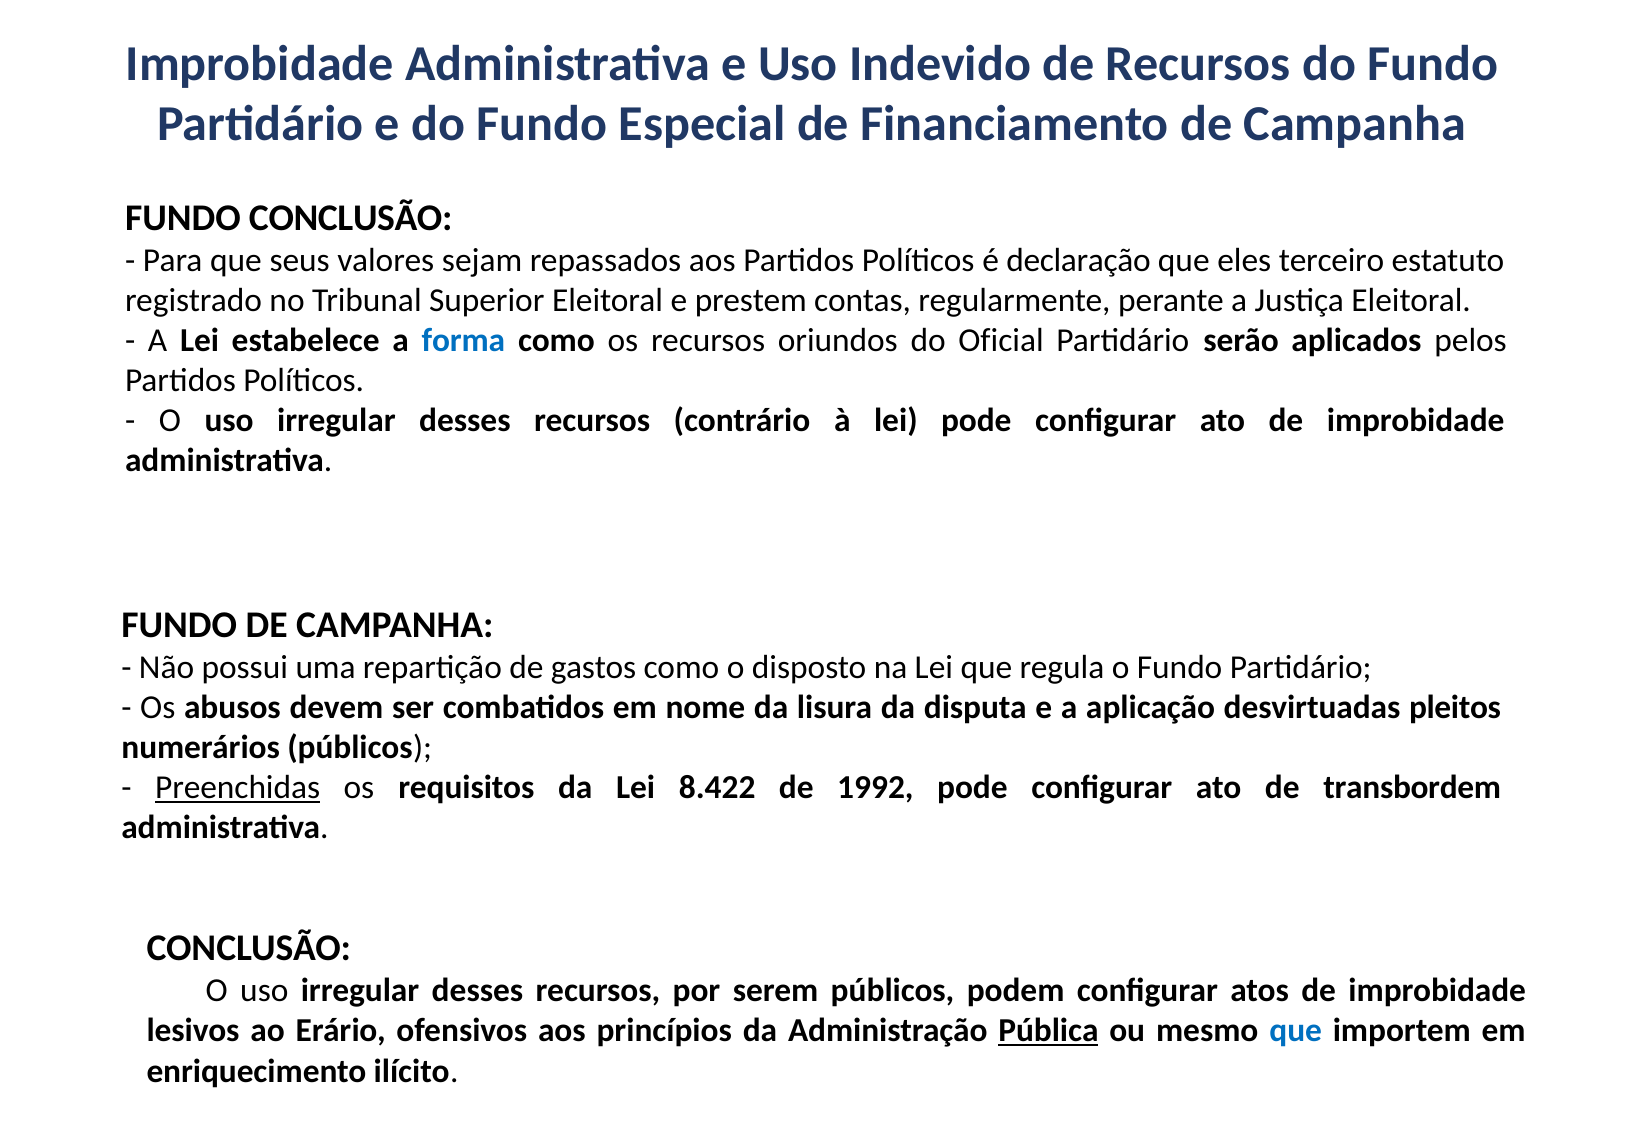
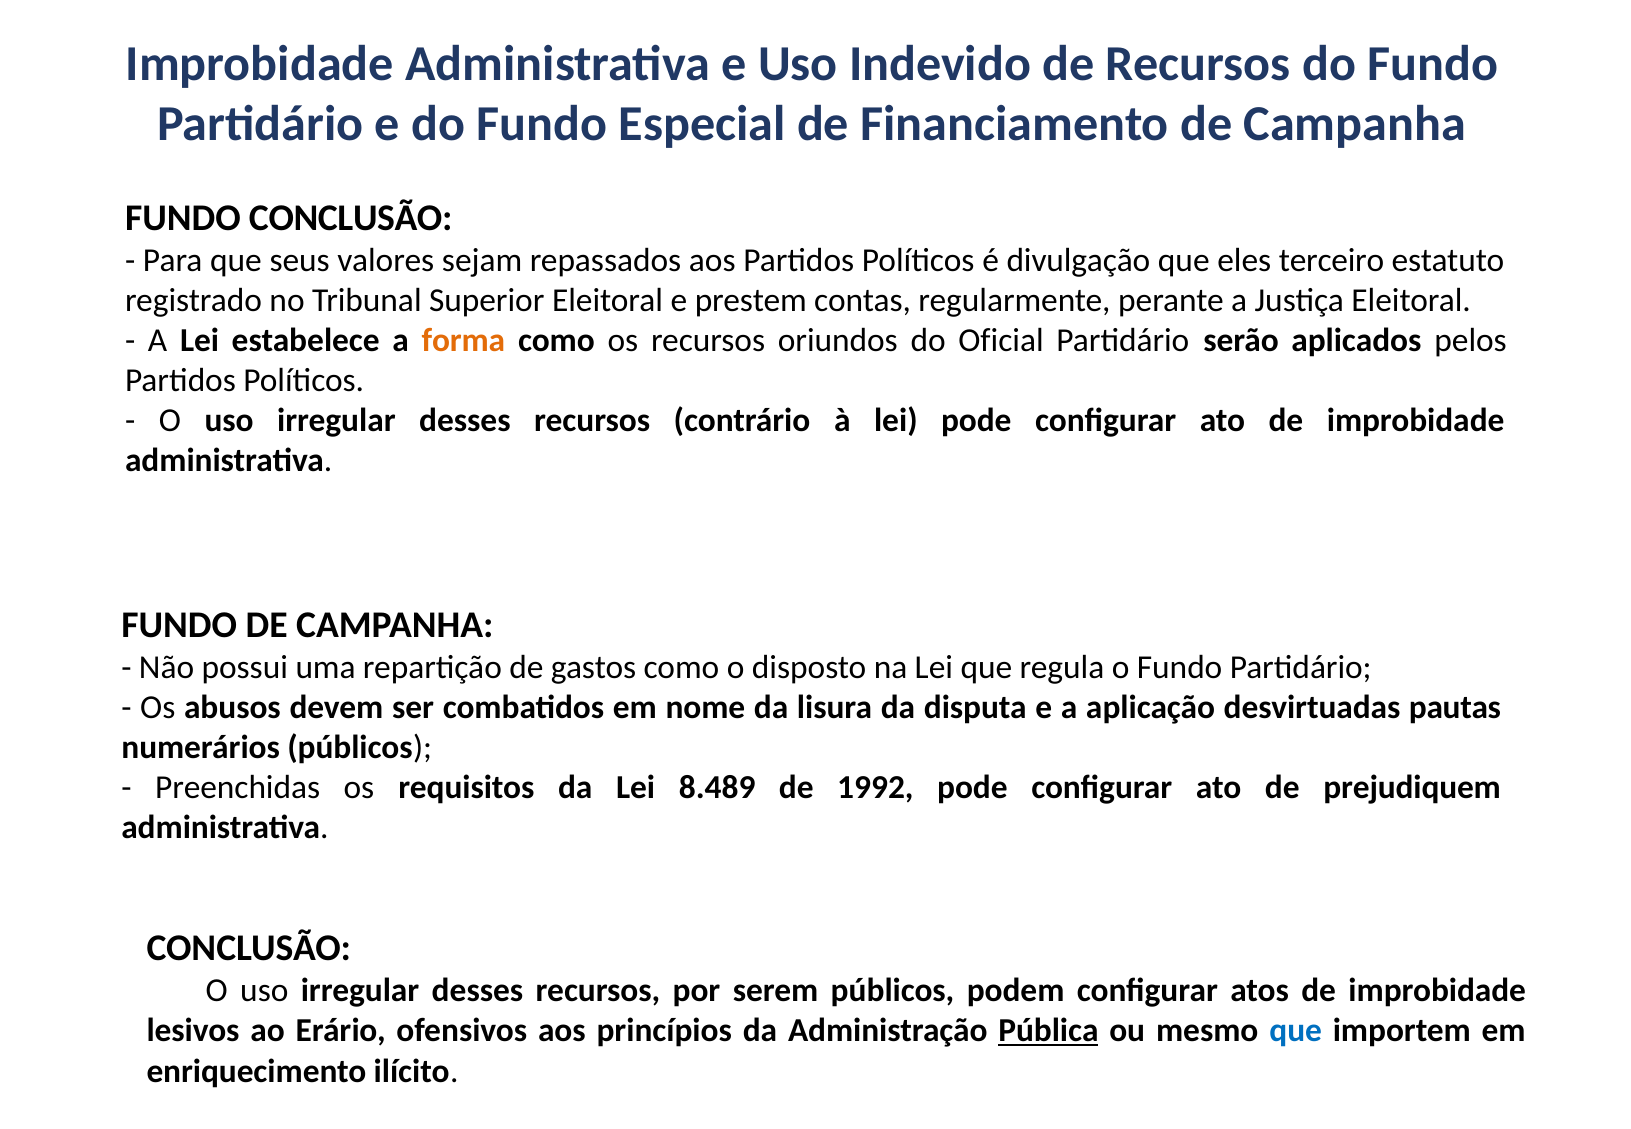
declaração: declaração -> divulgação (1078, 260)
forma colour: blue -> orange (463, 340)
pleitos: pleitos -> pautas (1455, 708)
Preenchidas underline: present -> none (238, 788)
8.422: 8.422 -> 8.489 (717, 788)
transbordem: transbordem -> prejudiquem (1412, 788)
